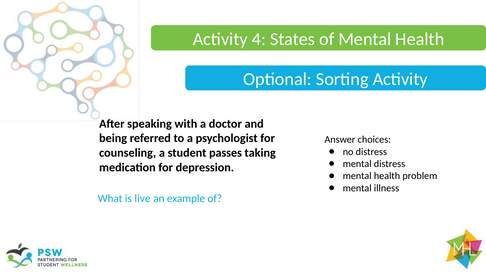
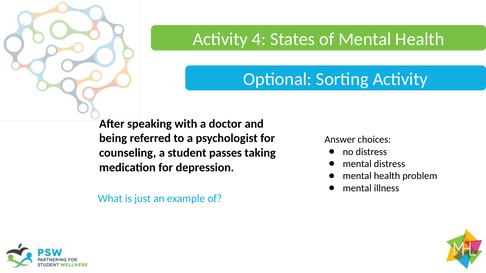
live: live -> just (143, 199)
